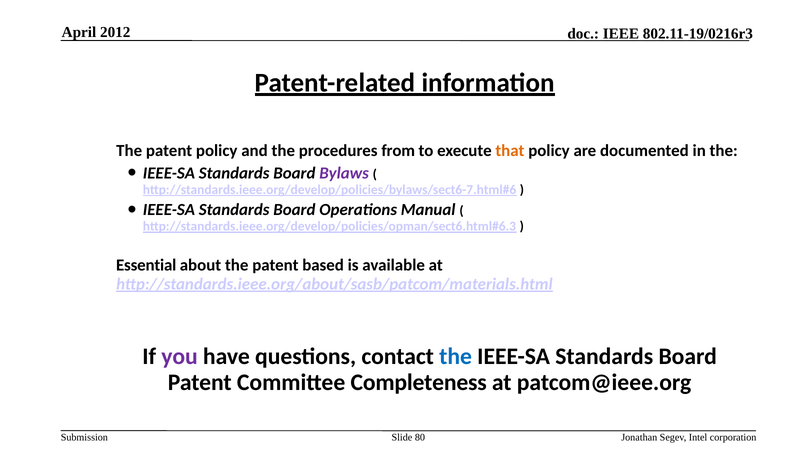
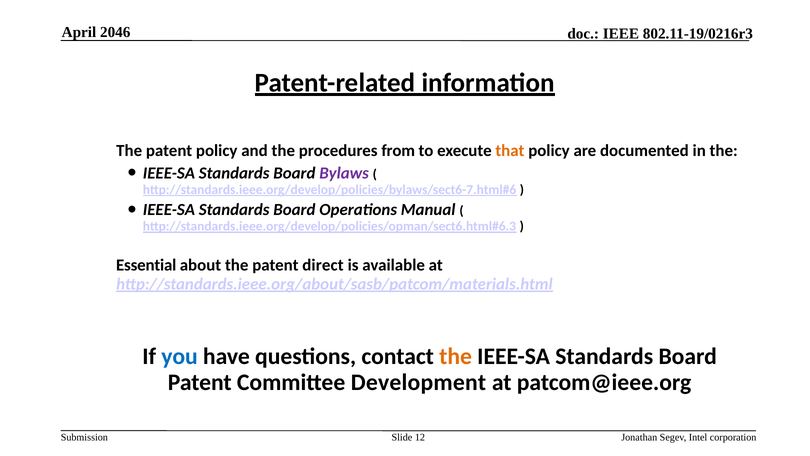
2012: 2012 -> 2046 (115, 32)
based: based -> direct (323, 265)
you colour: purple -> blue (180, 356)
the colour: blue -> orange (456, 356)
Completeness: Completeness -> Development (418, 382)
80: 80 -> 12 (420, 437)
